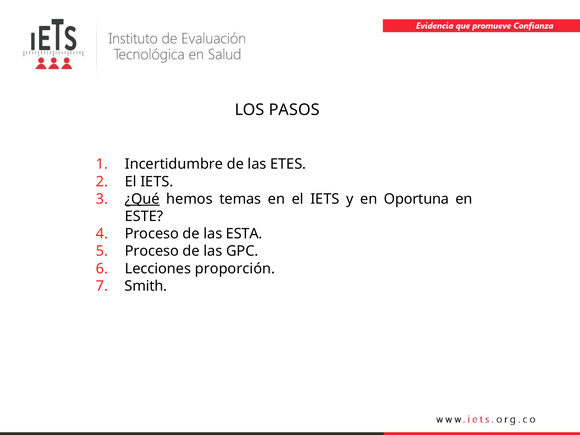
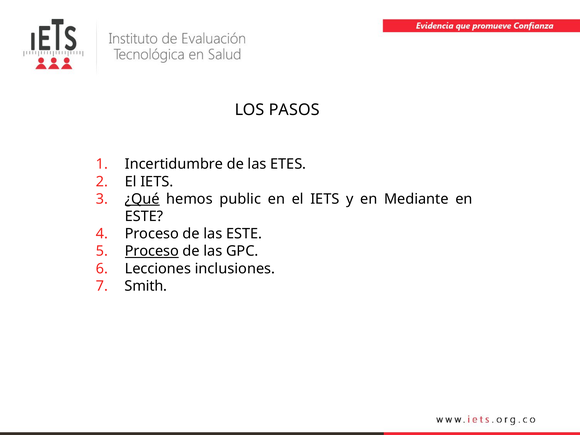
temas: temas -> public (240, 199)
Oportuna: Oportuna -> Mediante (416, 199)
las ESTA: ESTA -> ESTE (244, 234)
Proceso underline: none -> present (152, 251)
proporción: proporción -> inclusiones (235, 269)
